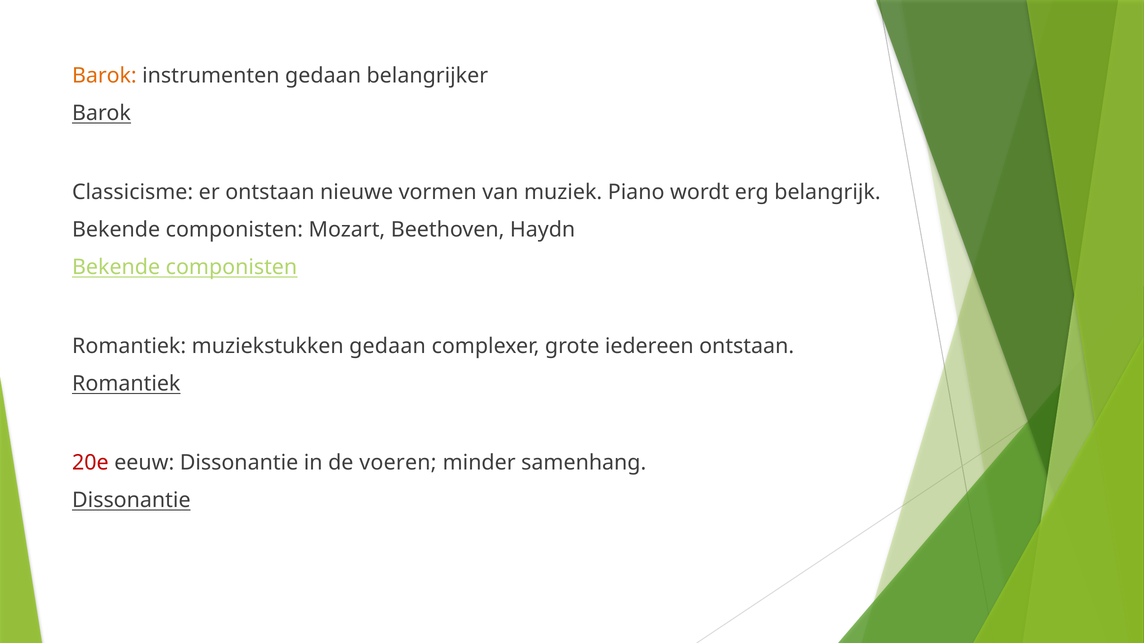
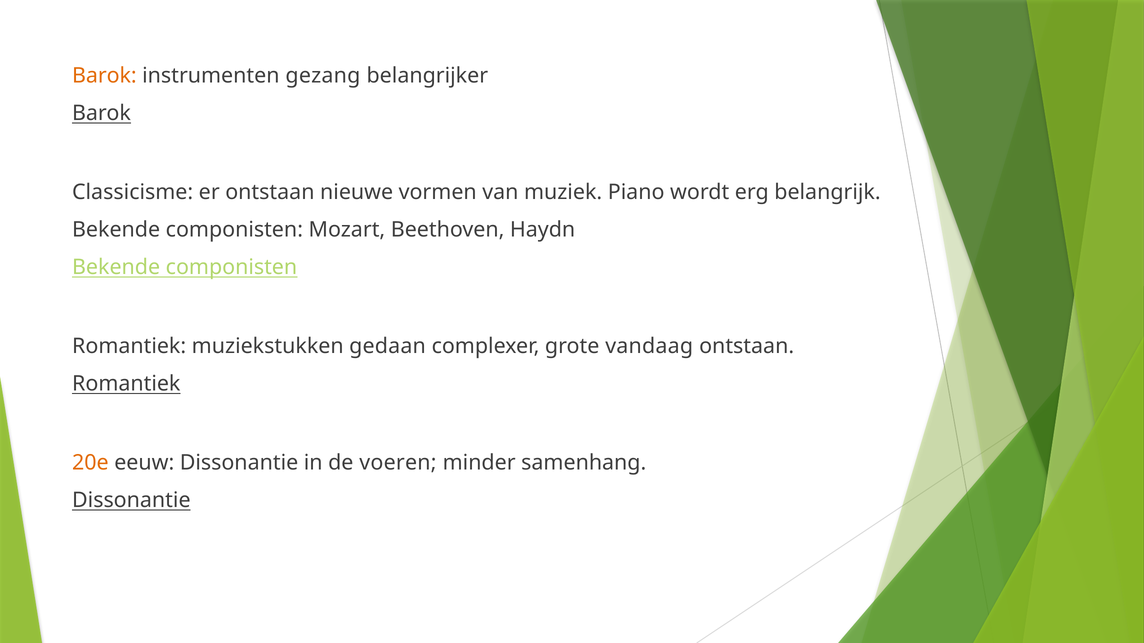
instrumenten gedaan: gedaan -> gezang (323, 76)
iedereen: iedereen -> vandaag (649, 346)
20e colour: red -> orange (90, 463)
